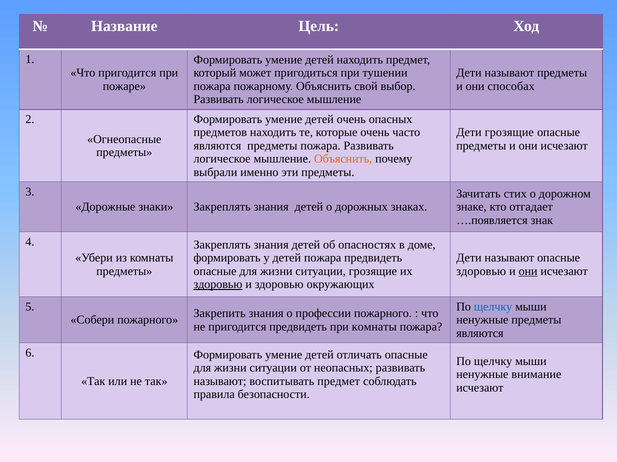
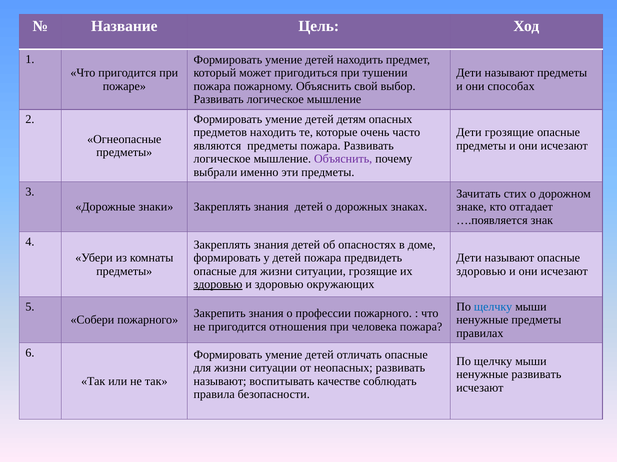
детей очень: очень -> детям (351, 119)
Объяснить colour: orange -> purple (343, 159)
они underline: present -> none (528, 272)
пригодится предвидеть: предвидеть -> отношения (298, 327)
при комнаты: комнаты -> человека (374, 327)
являются: являются -> правилах (480, 334)
ненужные внимание: внимание -> развивать (536, 375)
воспитывать предмет: предмет -> качестве (339, 382)
